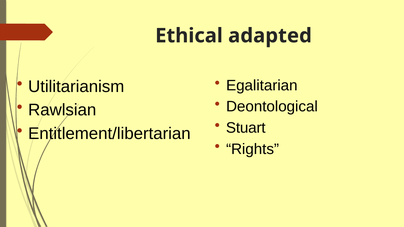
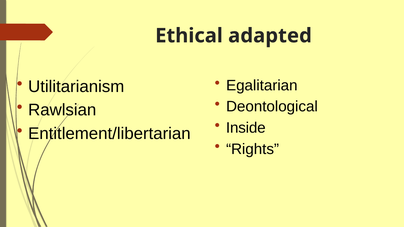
Stuart: Stuart -> Inside (246, 128)
